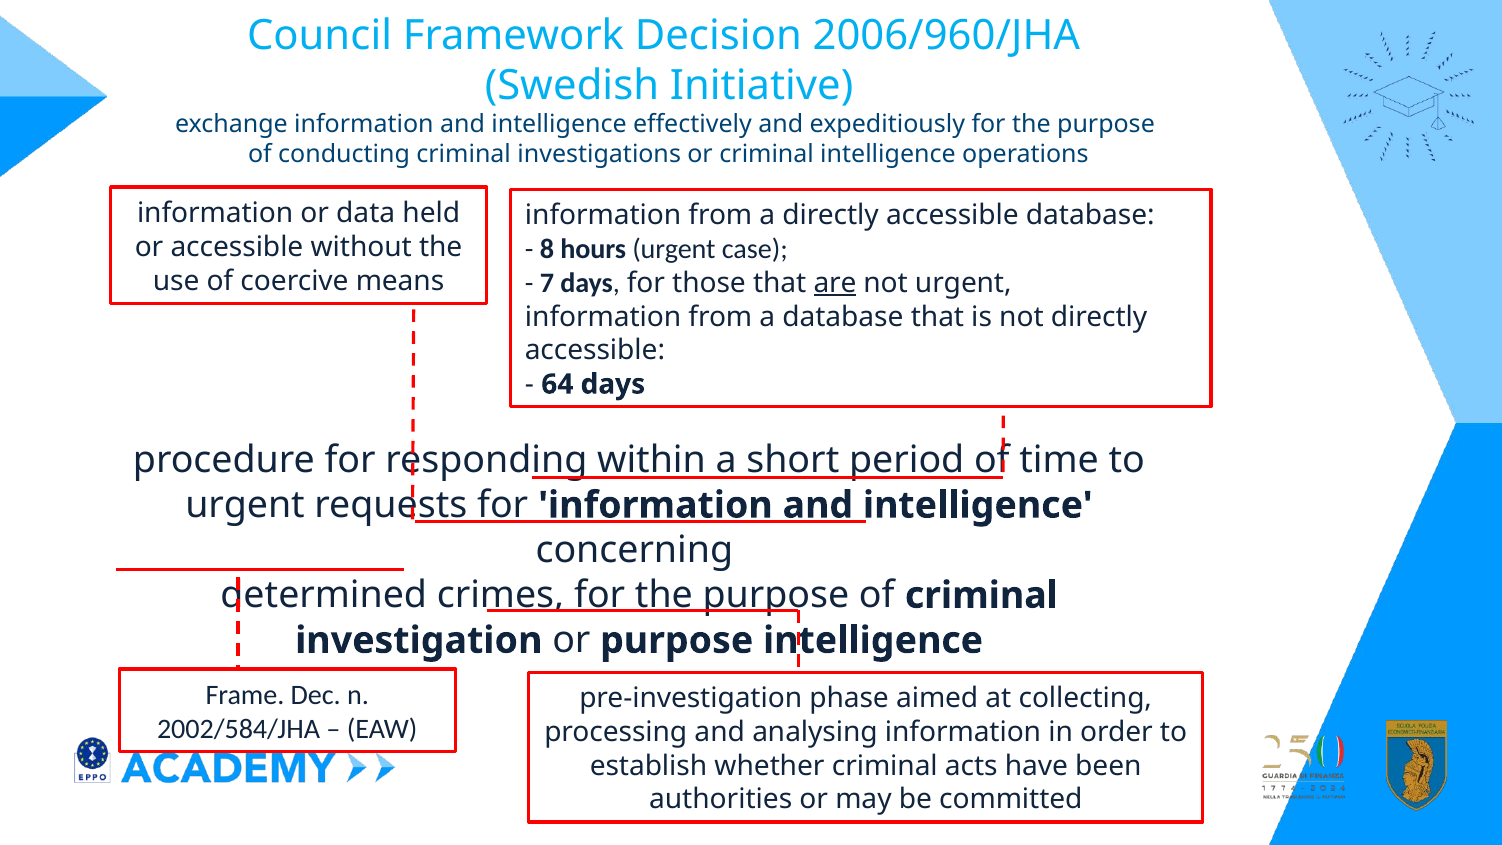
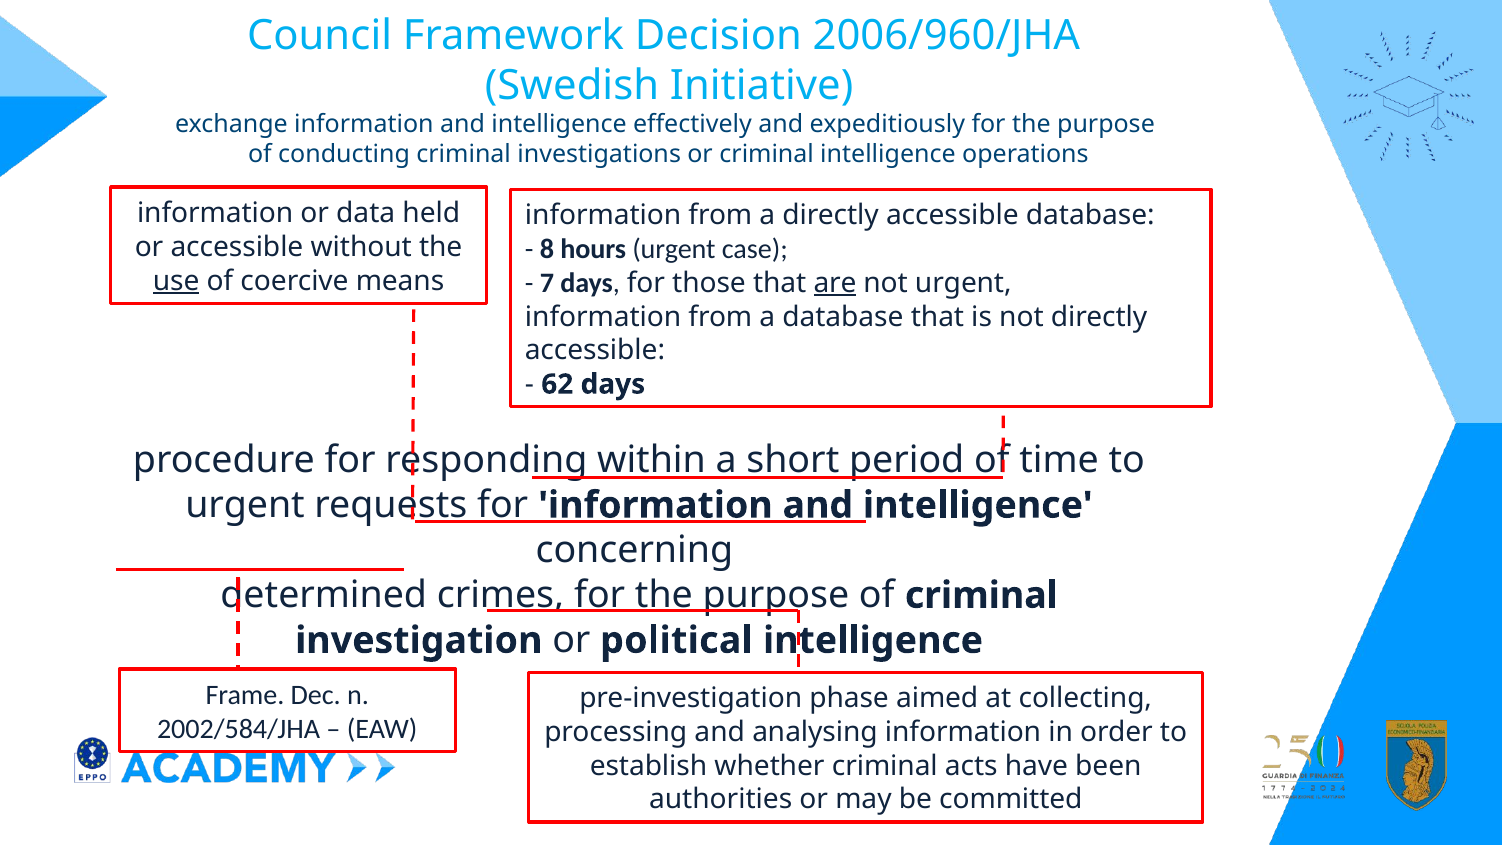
use underline: none -> present (176, 281)
64: 64 -> 62 (557, 384)
or purpose: purpose -> political (677, 640)
